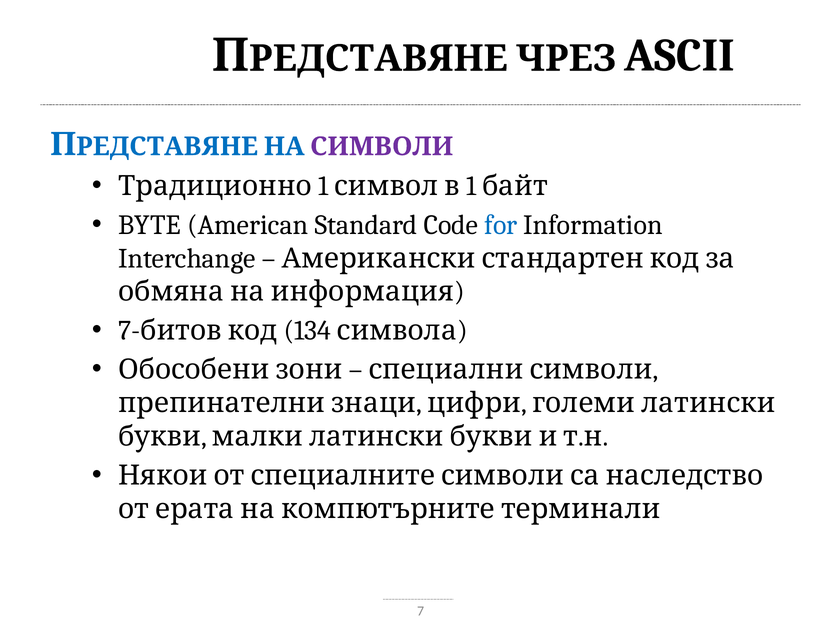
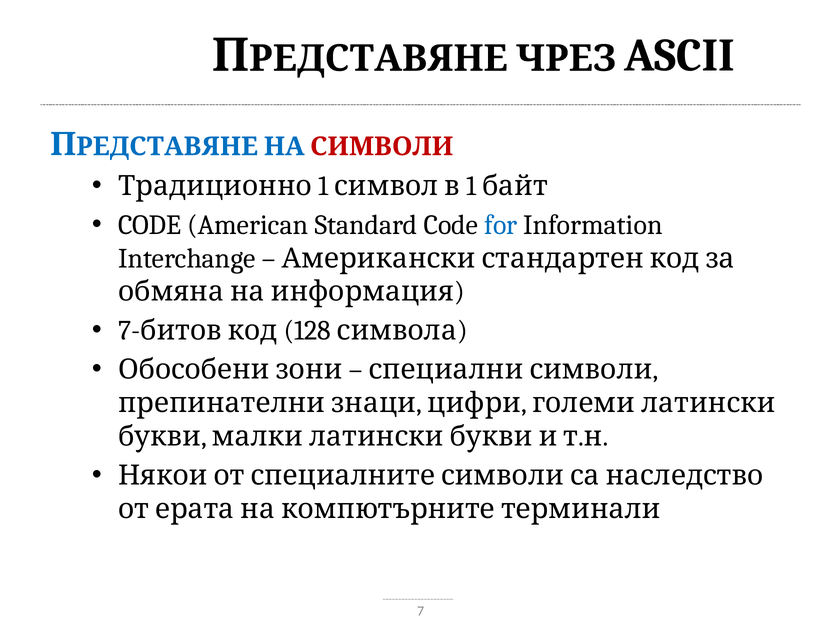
СИМВОЛИ colour: purple -> red (382, 147)
BYTE: BYTE -> CODE (150, 225)
134: 134 -> 128 (307, 331)
